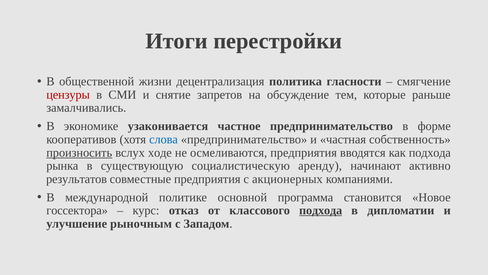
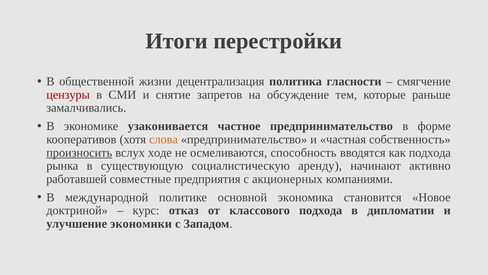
слова colour: blue -> orange (164, 139)
осмеливаются предприятия: предприятия -> способность (304, 152)
результатов: результатов -> работавшей (77, 179)
программа: программа -> экономика (305, 197)
госсектора: госсектора -> доктриной (77, 210)
подхода underline: present -> none (321, 210)
рыночным: рыночным -> экономики (141, 223)
